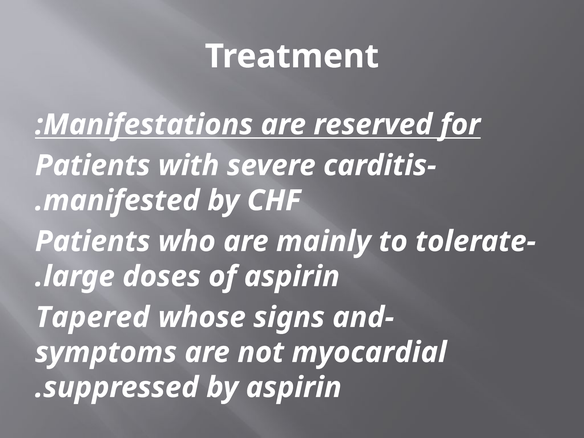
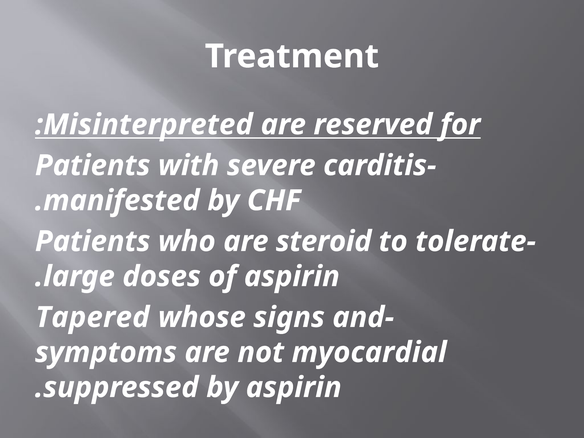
Manifestations: Manifestations -> Misinterpreted (148, 125)
mainly: mainly -> steroid (324, 241)
